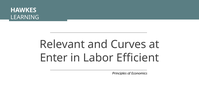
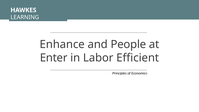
Relevant: Relevant -> Enhance (62, 44)
Curves: Curves -> People (128, 44)
